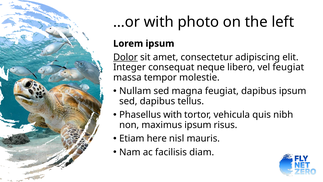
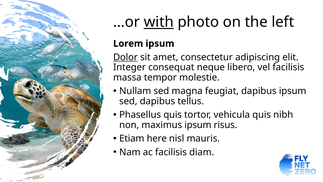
with underline: none -> present (159, 22)
vel feugiat: feugiat -> facilisis (288, 67)
Phasellus with: with -> quis (173, 115)
